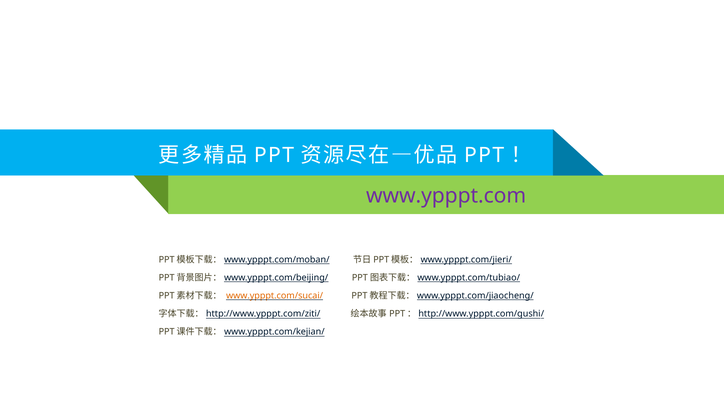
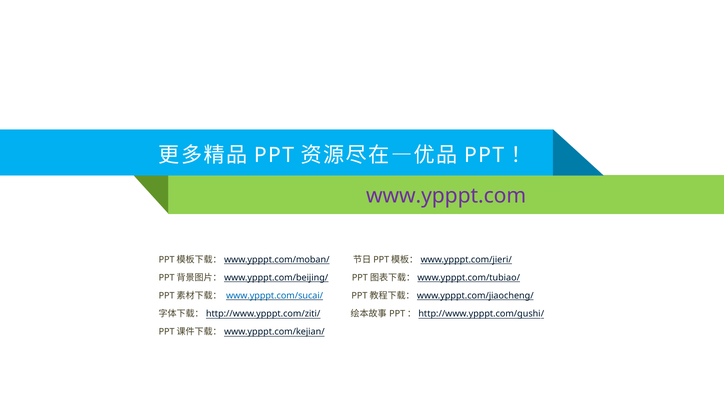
www.ypppt.com/sucai/ colour: orange -> blue (275, 296)
